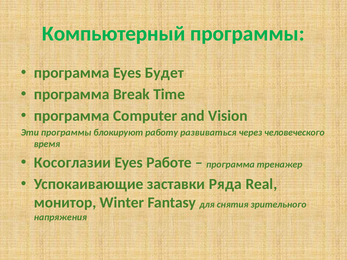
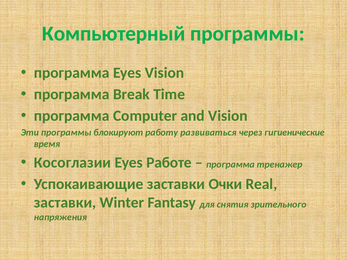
Eyes Будет: Будет -> Vision (164, 73)
человеческого: человеческого -> гигиенические (294, 133)
Ряда: Ряда -> Очки (225, 184)
монитор: монитор -> заставки (65, 203)
